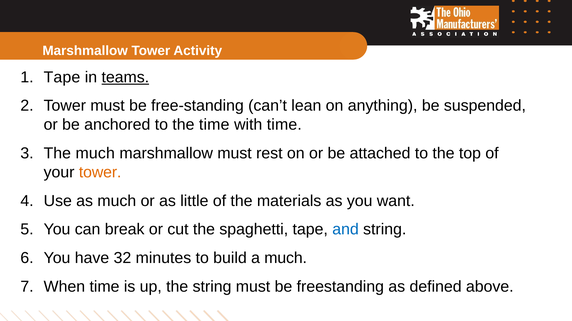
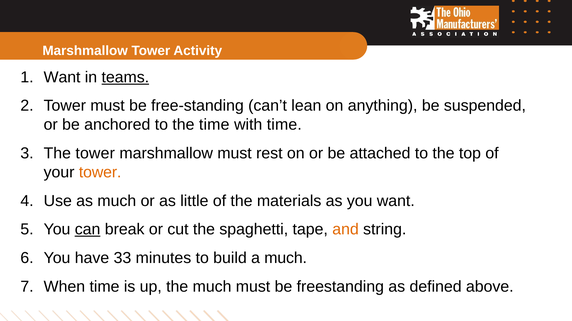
Tape: Tape -> Want (62, 77)
The much: much -> tower (95, 154)
can underline: none -> present (88, 230)
and colour: blue -> orange (346, 230)
32: 32 -> 33 (122, 259)
the string: string -> much (212, 287)
